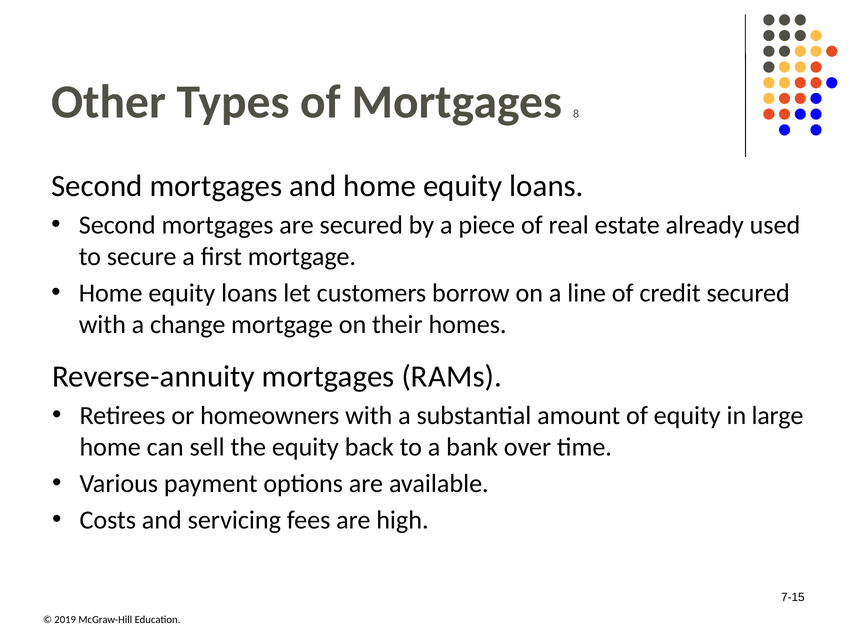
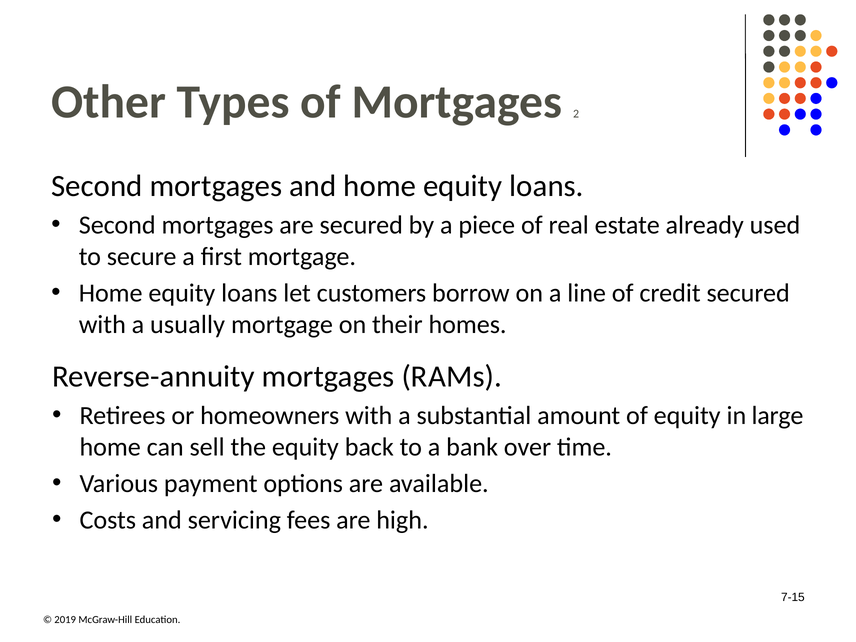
8: 8 -> 2 (576, 114)
change: change -> usually (188, 324)
